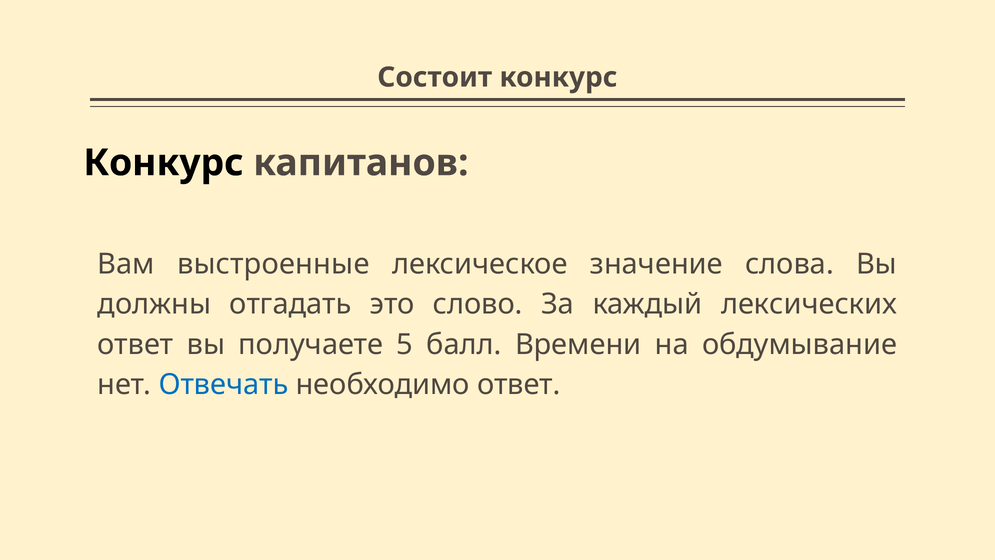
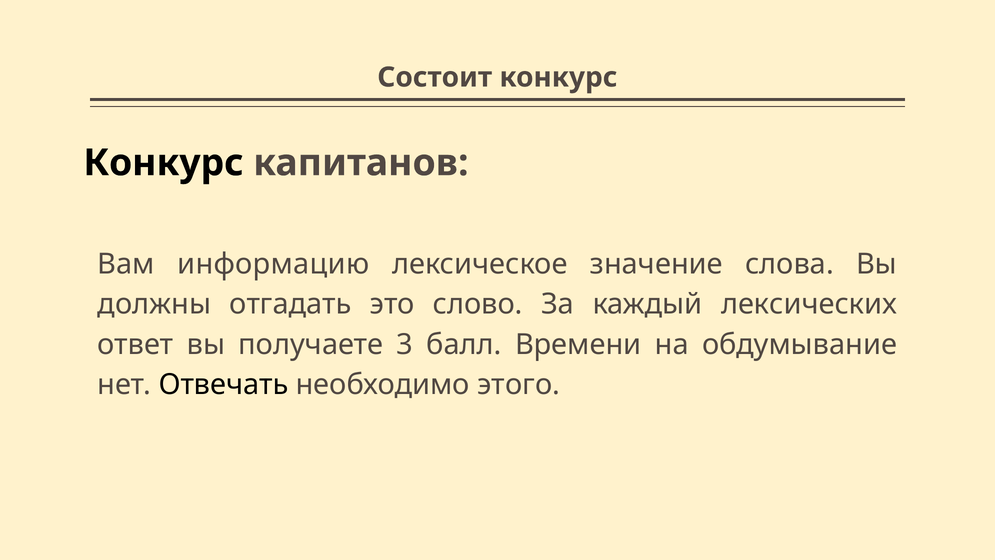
выстроенные: выстроенные -> информацию (273, 264)
5: 5 -> 3 (405, 344)
Отвечать colour: blue -> black (223, 384)
необходимо ответ: ответ -> этого (519, 384)
